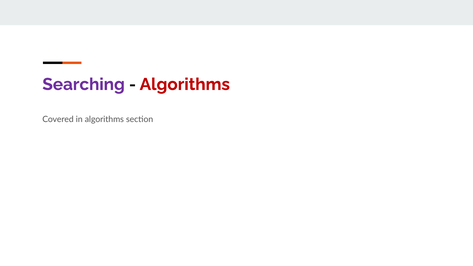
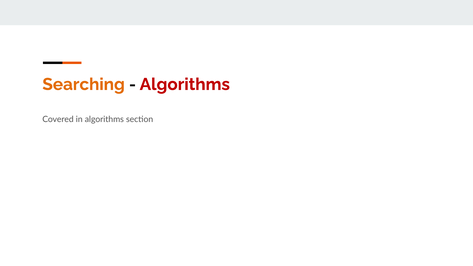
Searching colour: purple -> orange (84, 84)
